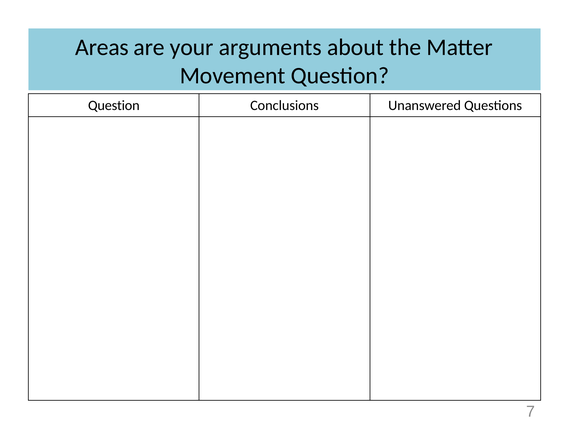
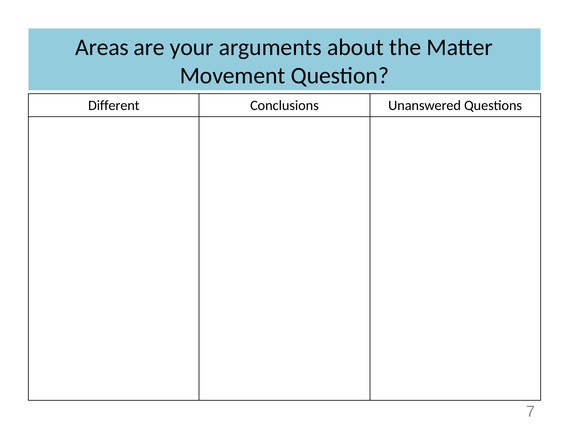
Question: Question -> Different (114, 105)
